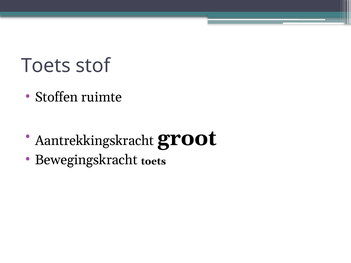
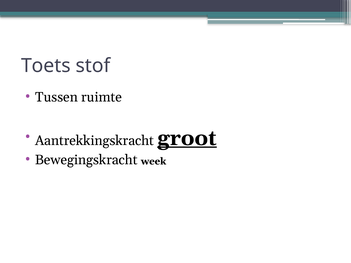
Stoffen: Stoffen -> Tussen (56, 97)
groot underline: none -> present (187, 138)
Bewegingskracht toets: toets -> week (154, 161)
